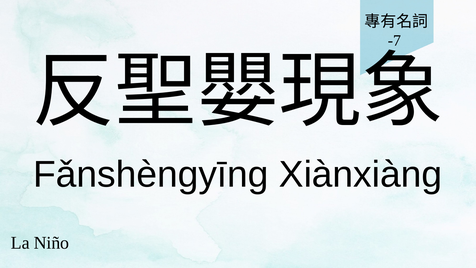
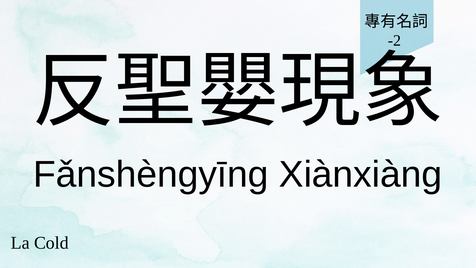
-7: -7 -> -2 (394, 41)
Niño: Niño -> Cold (51, 243)
